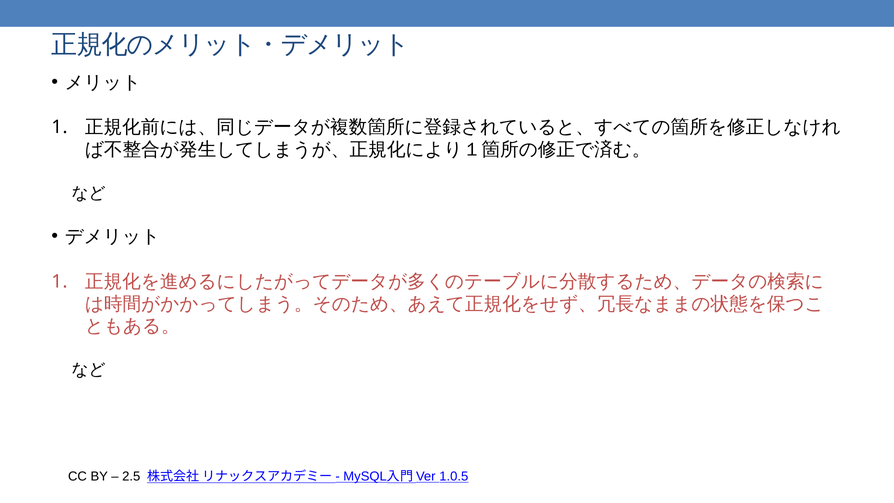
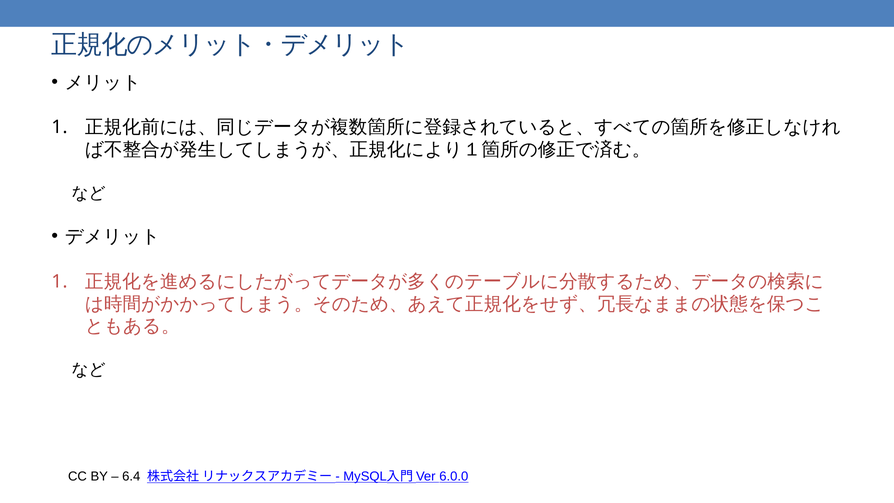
2.5: 2.5 -> 6.4 (131, 476)
1.0.5: 1.0.5 -> 6.0.0 (454, 476)
